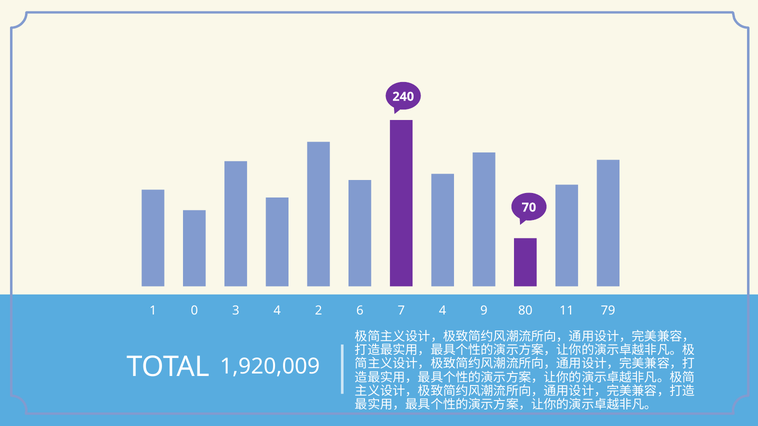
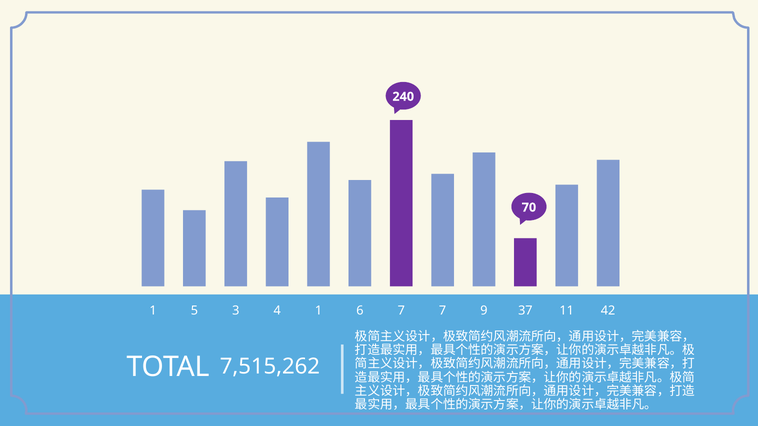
0: 0 -> 5 (194, 311)
4 2: 2 -> 1 (319, 311)
7 4: 4 -> 7 (443, 311)
80: 80 -> 37 (525, 311)
79: 79 -> 42 (608, 311)
1,920,009: 1,920,009 -> 7,515,262 (270, 367)
